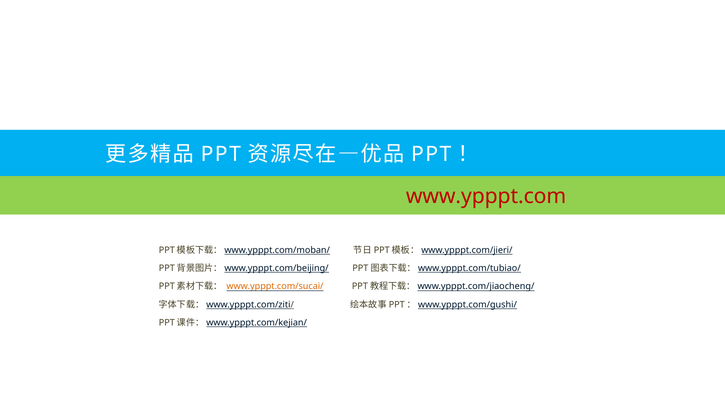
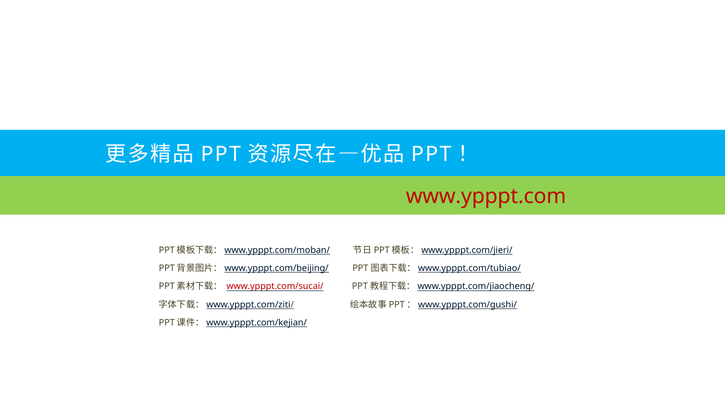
www.ypppt.com/sucai/ colour: orange -> red (275, 286)
